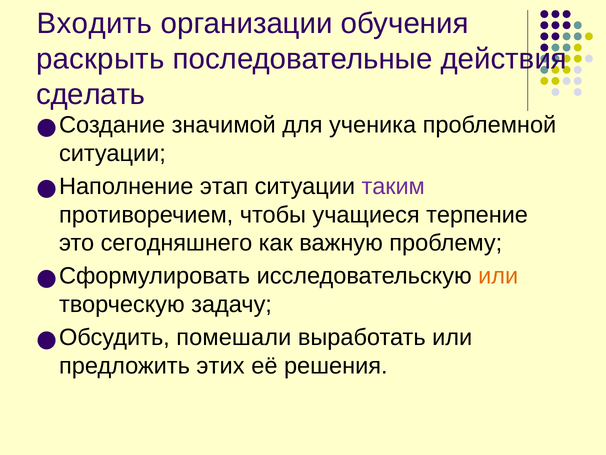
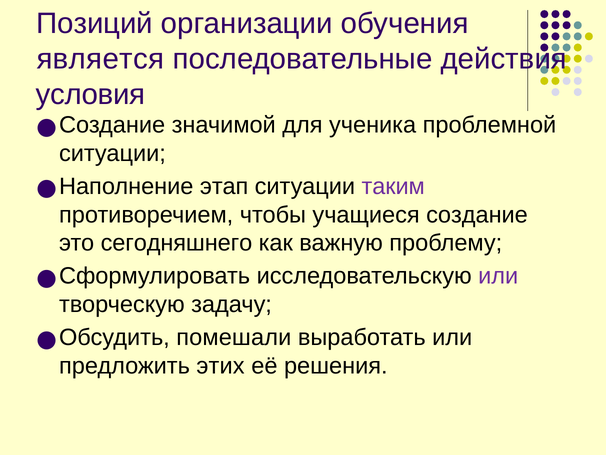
Входить: Входить -> Позиций (95, 24)
раскрыть: раскрыть -> является (100, 59)
сделать: сделать -> условия (91, 94)
учащиеся терпение: терпение -> создание (477, 214)
или colour: orange -> purple (498, 276)
